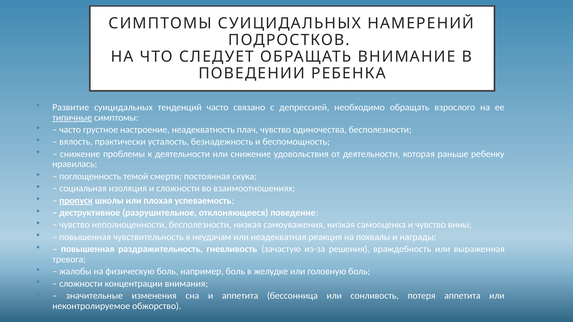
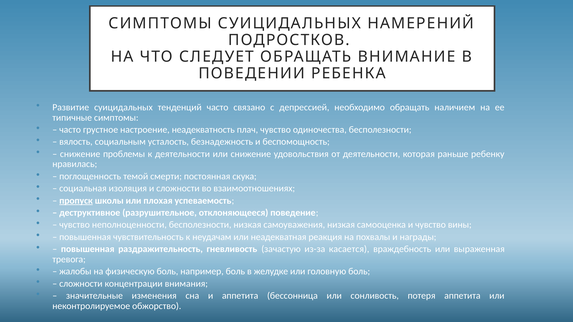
взрослого: взрослого -> наличием (455, 107)
типичные underline: present -> none (72, 118)
практически: практически -> социальным (120, 142)
решения: решения -> касается (349, 249)
